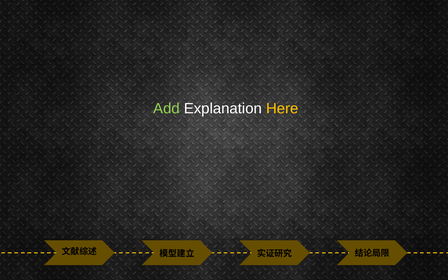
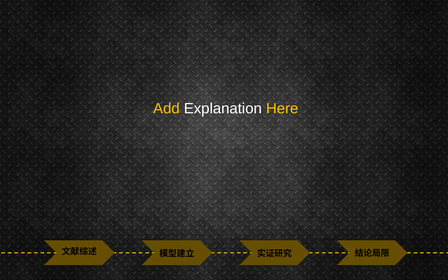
Add colour: light green -> yellow (166, 108)
